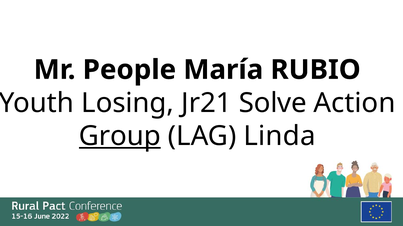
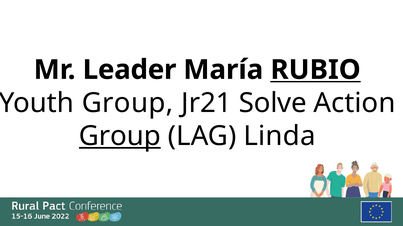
People: People -> Leader (130, 70)
RUBIO underline: none -> present (316, 70)
Losing: Losing -> Group (127, 103)
